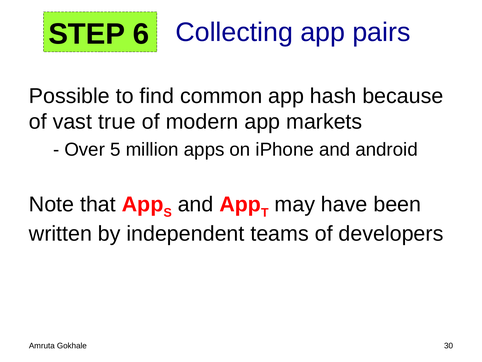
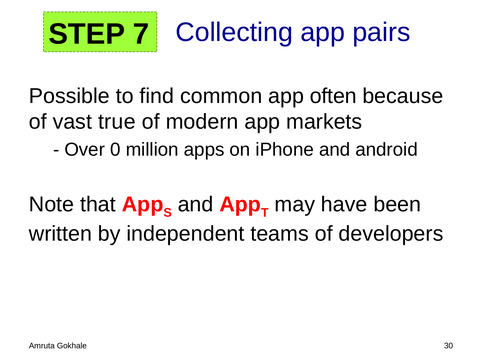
6: 6 -> 7 (141, 34)
hash: hash -> often (333, 96)
5: 5 -> 0 (115, 149)
